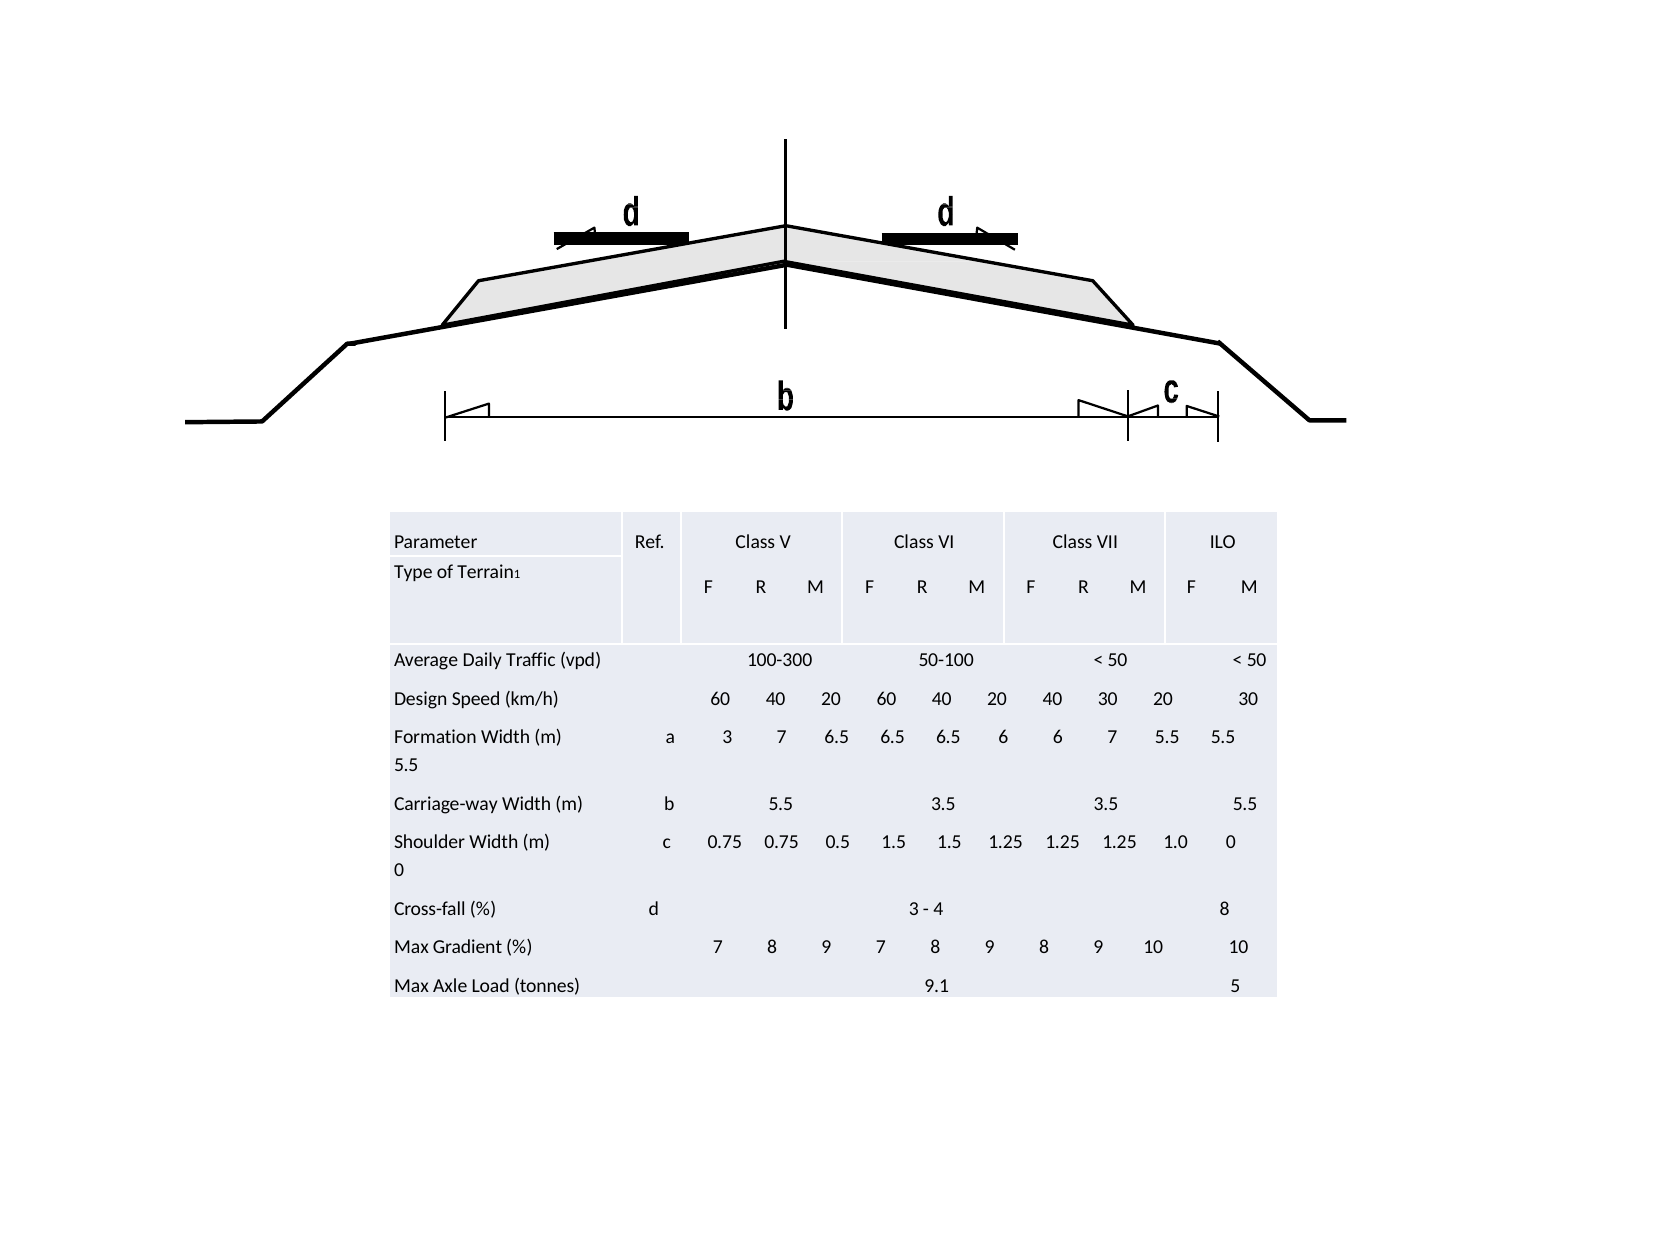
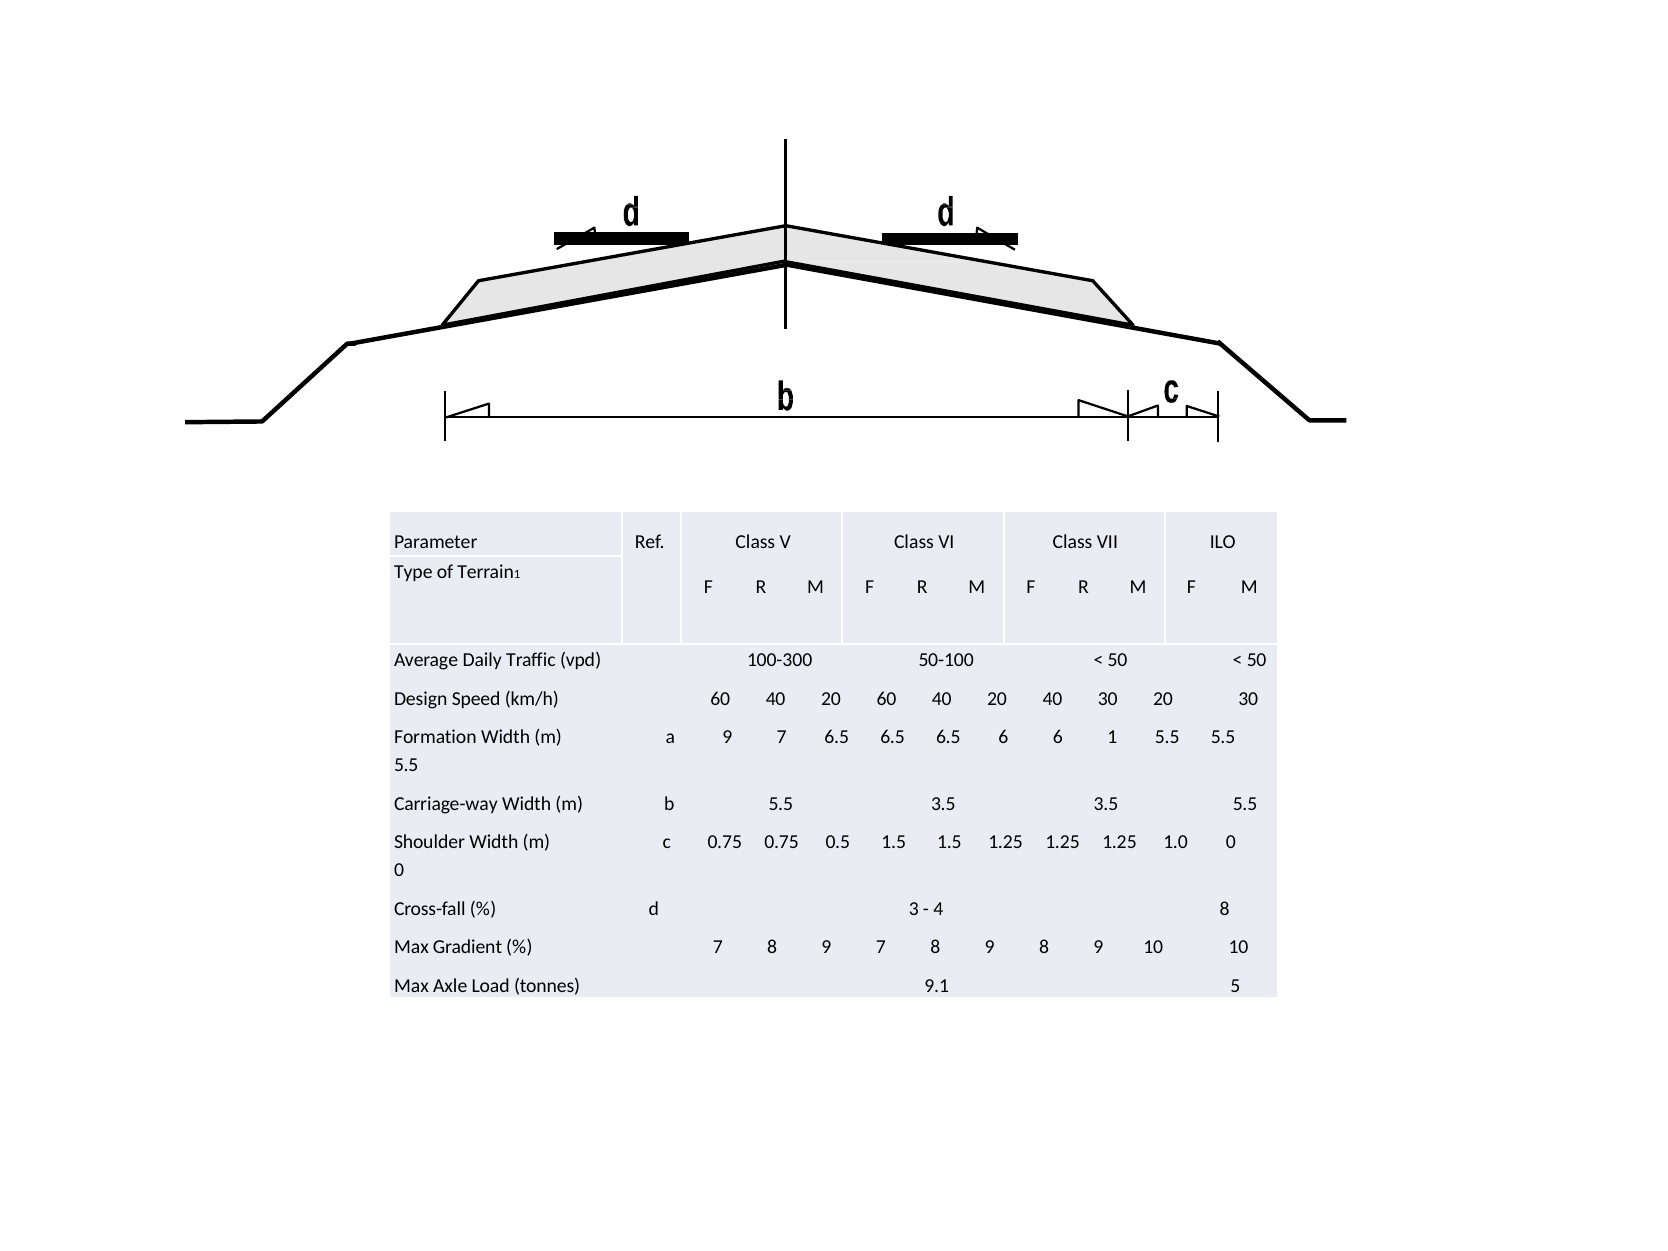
a 3: 3 -> 9 (727, 737)
6 7: 7 -> 1 (1112, 737)
